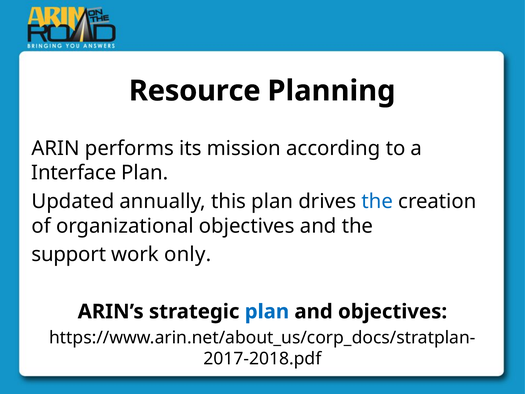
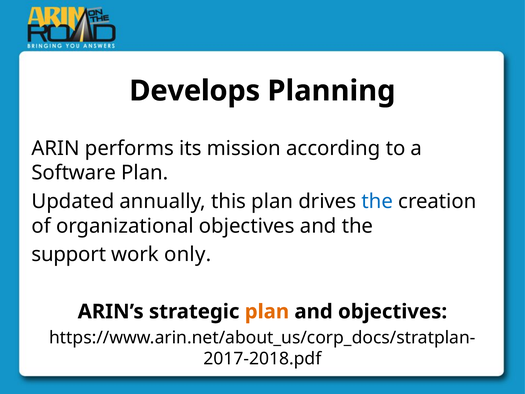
Resource: Resource -> Develops (195, 91)
Interface: Interface -> Software (74, 173)
plan colour: blue -> orange (267, 311)
